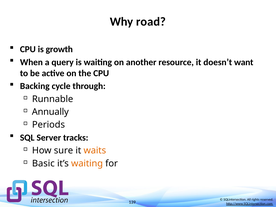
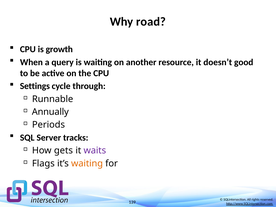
want: want -> good (244, 62)
Backing: Backing -> Settings (35, 86)
sure: sure -> gets (63, 151)
waits colour: orange -> purple (95, 151)
Basic: Basic -> Flags (43, 163)
